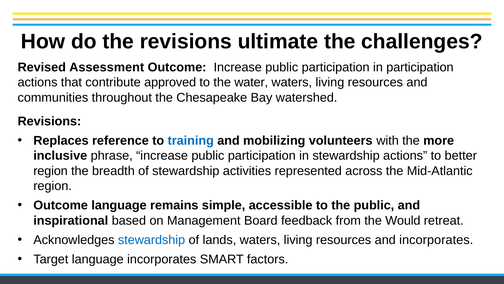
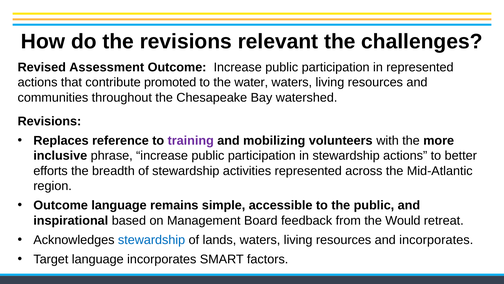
ultimate: ultimate -> relevant (278, 42)
in participation: participation -> represented (420, 67)
approved: approved -> promoted (170, 82)
training colour: blue -> purple (191, 140)
region: region -> efforts (51, 171)
